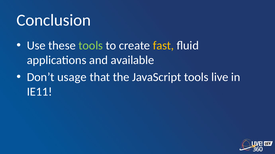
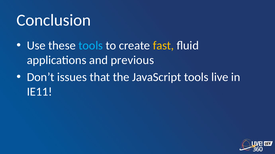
tools colour: light green -> light blue (91, 46)
available: available -> previous (132, 60)
usage: usage -> issues (72, 77)
